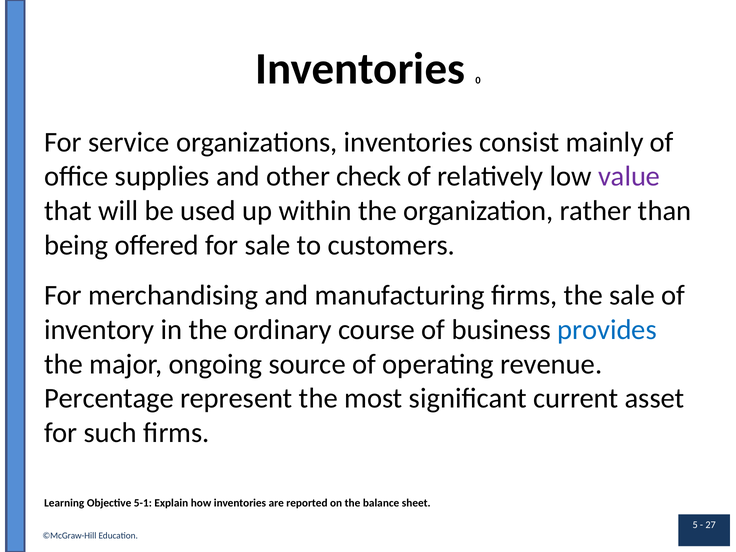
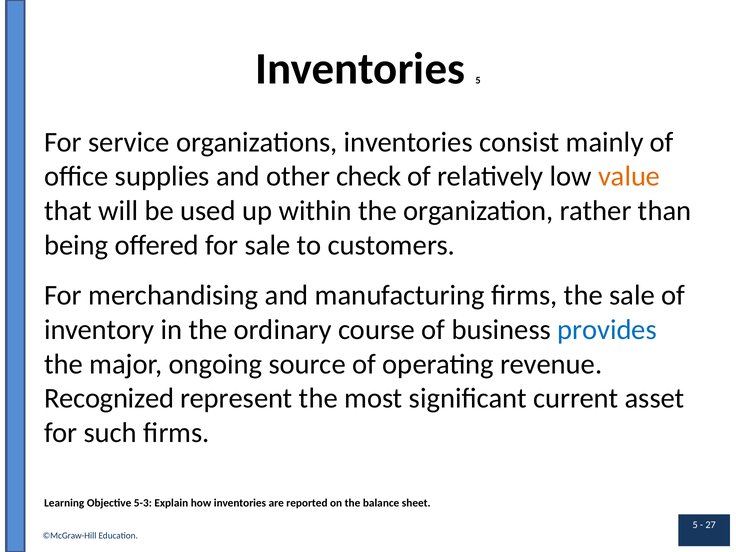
Inventories 0: 0 -> 5 (478, 80)
value colour: purple -> orange (629, 176)
Percentage: Percentage -> Recognized (109, 399)
5-1: 5-1 -> 5-3 (143, 503)
